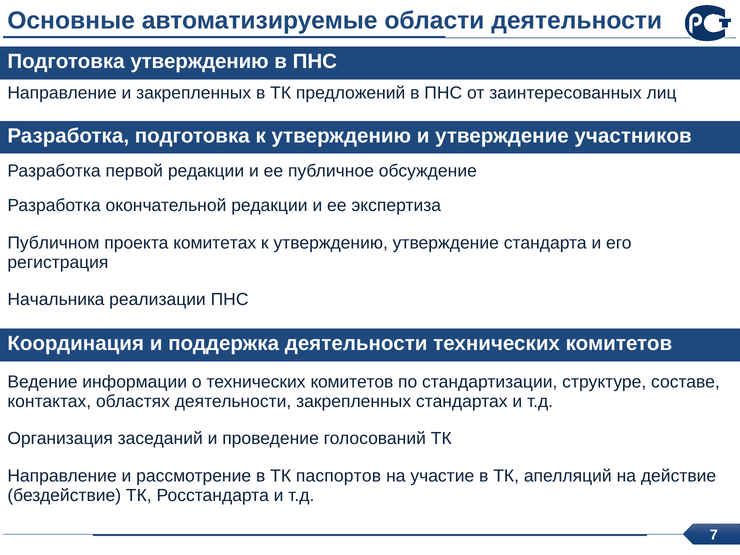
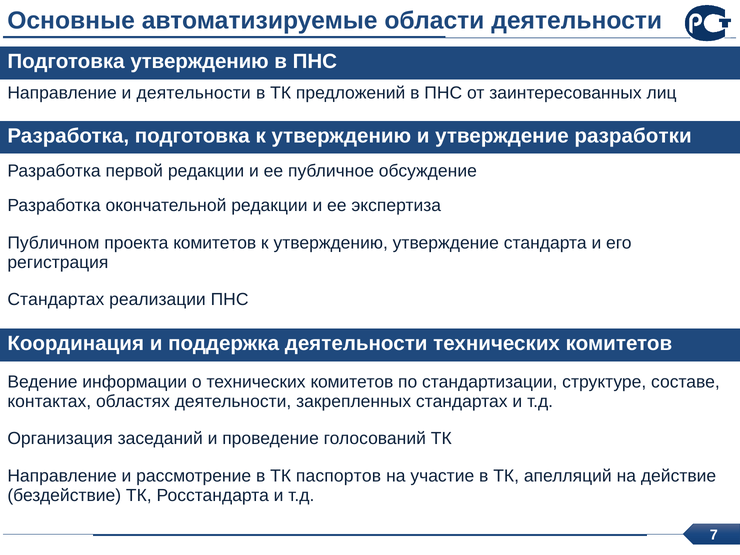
и закрепленных: закрепленных -> деятельности (194, 93)
участников: участников -> разработки (633, 136)
проекта комитетах: комитетах -> комитетов (215, 243)
Начальника: Начальника -> Стандартах (56, 300)
